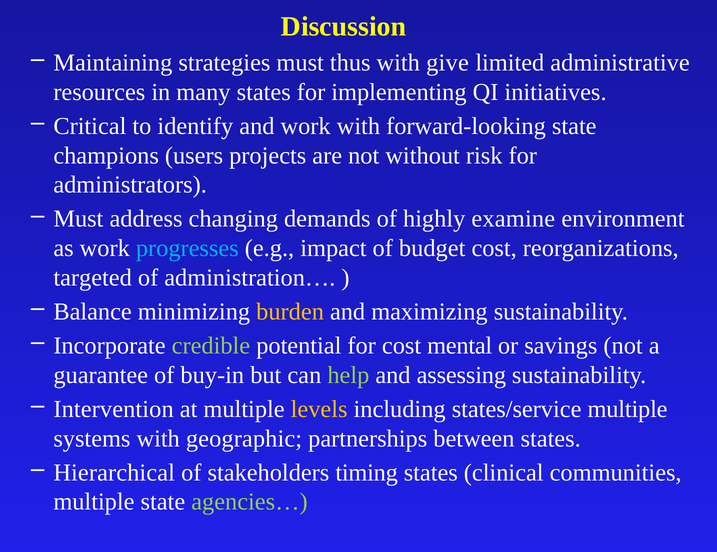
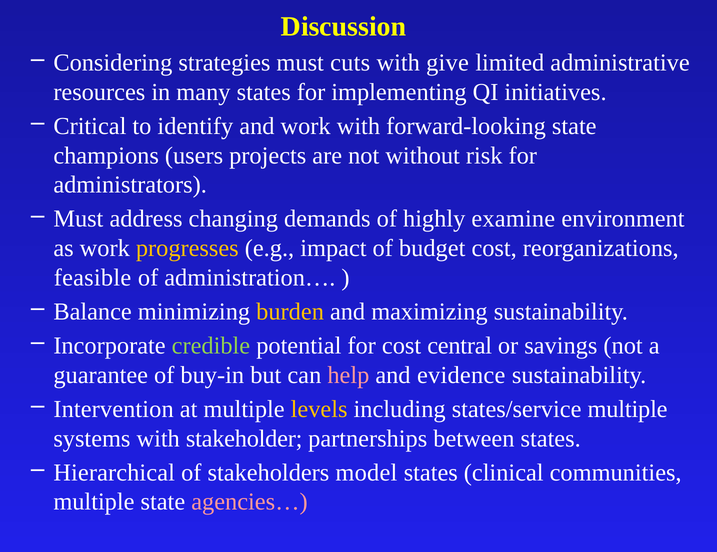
Maintaining: Maintaining -> Considering (113, 63)
thus: thus -> cuts (350, 63)
progresses colour: light blue -> yellow (187, 248)
targeted: targeted -> feasible (92, 278)
mental: mental -> central (460, 346)
help colour: light green -> pink (348, 375)
assessing: assessing -> evidence (461, 375)
geographic: geographic -> stakeholder (244, 439)
timing: timing -> model (366, 473)
agencies… colour: light green -> pink (249, 502)
